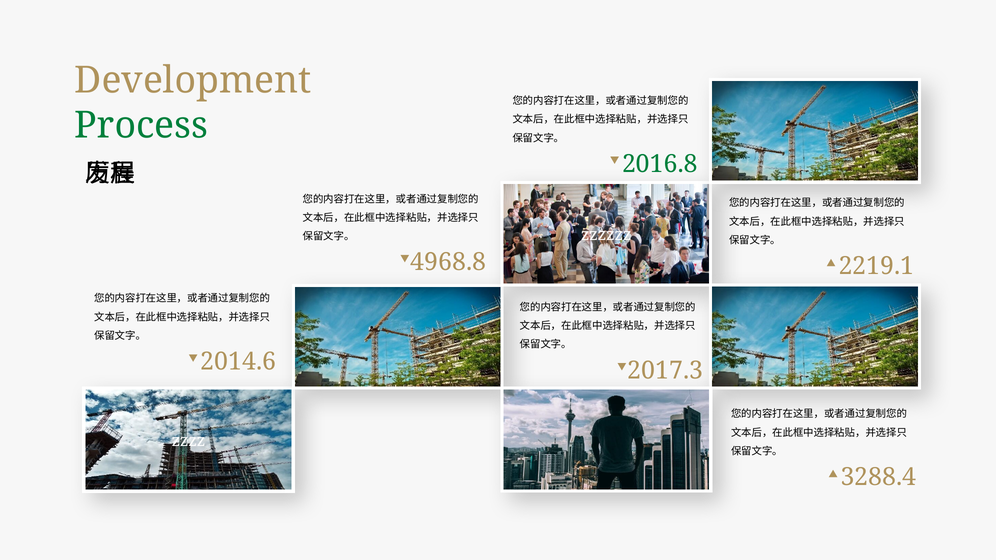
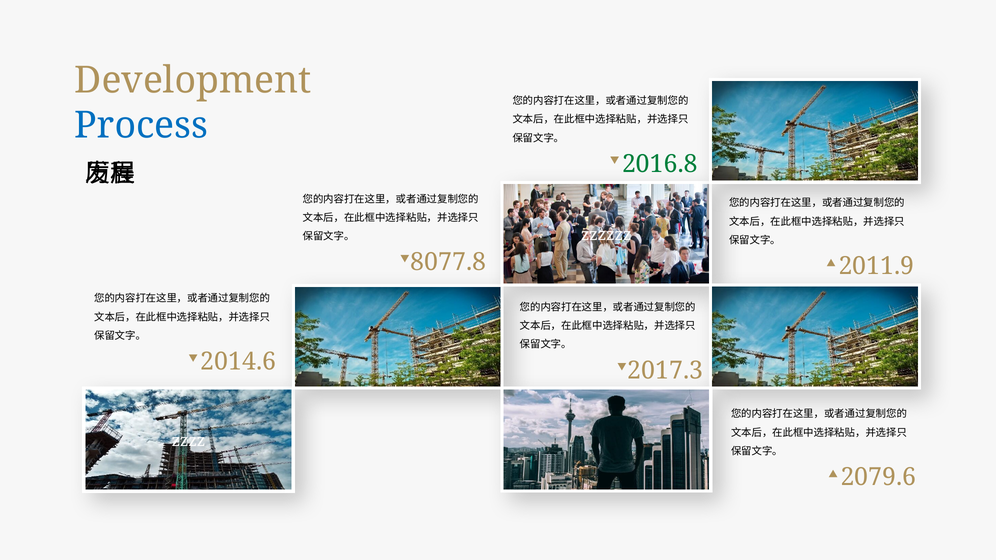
Process colour: green -> blue (141, 125)
4968.8: 4968.8 -> 8077.8 (448, 262)
2219.1: 2219.1 -> 2011.9 (876, 266)
3288.4: 3288.4 -> 2079.6 (878, 477)
